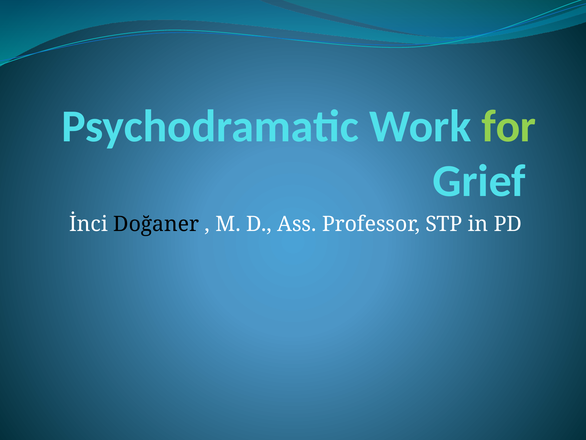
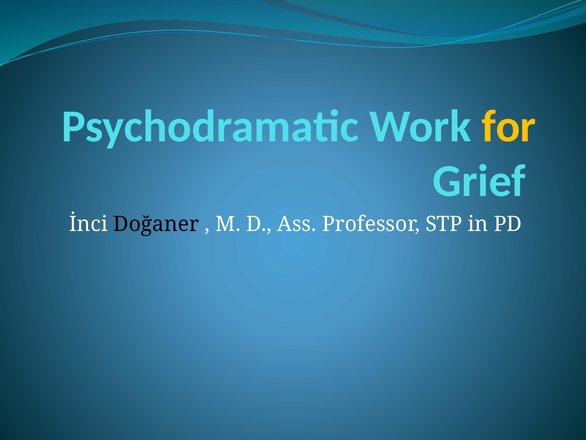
for colour: light green -> yellow (509, 126)
